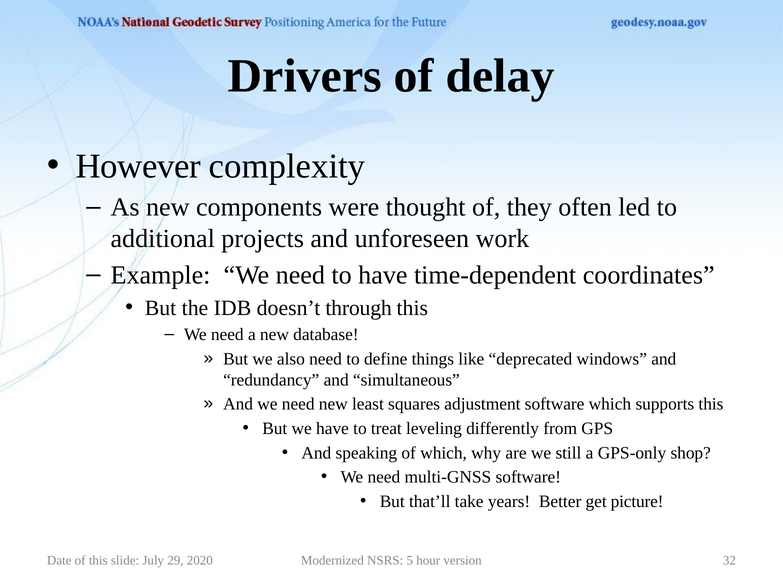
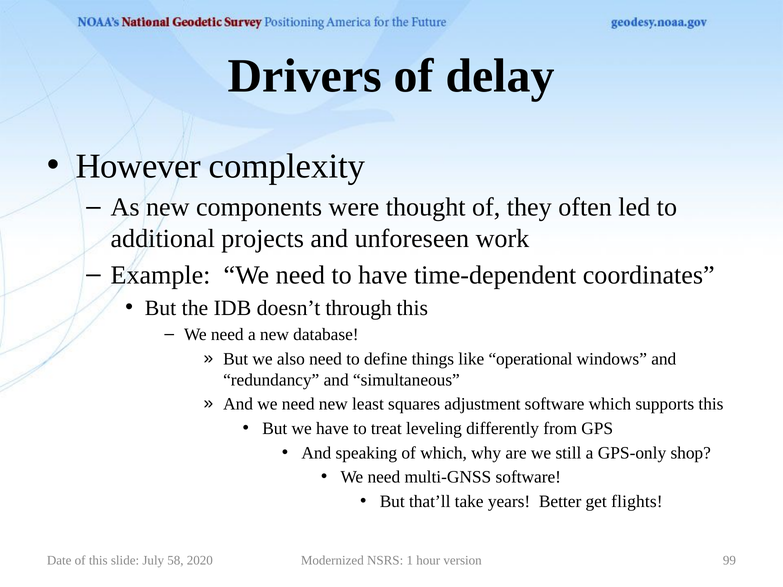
deprecated: deprecated -> operational (531, 359)
picture: picture -> flights (637, 502)
29: 29 -> 58 (175, 561)
5: 5 -> 1 (410, 561)
32: 32 -> 99 (729, 561)
